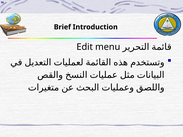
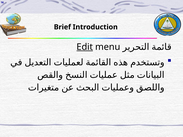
Edit underline: none -> present (85, 47)
